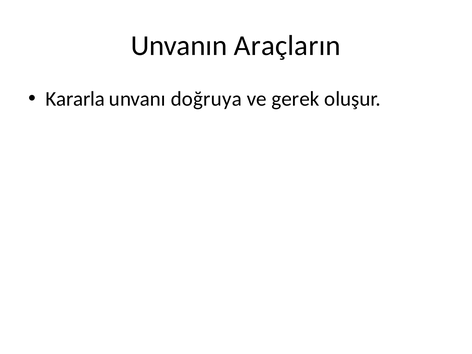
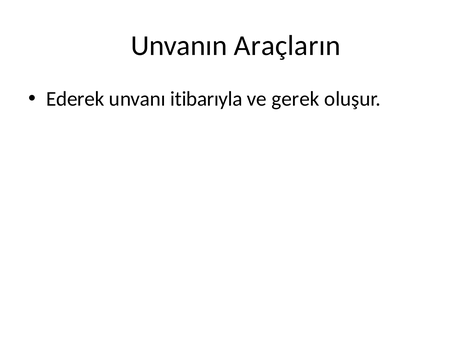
Kararla: Kararla -> Ederek (75, 99)
doğruya: doğruya -> itibarıyla (206, 99)
